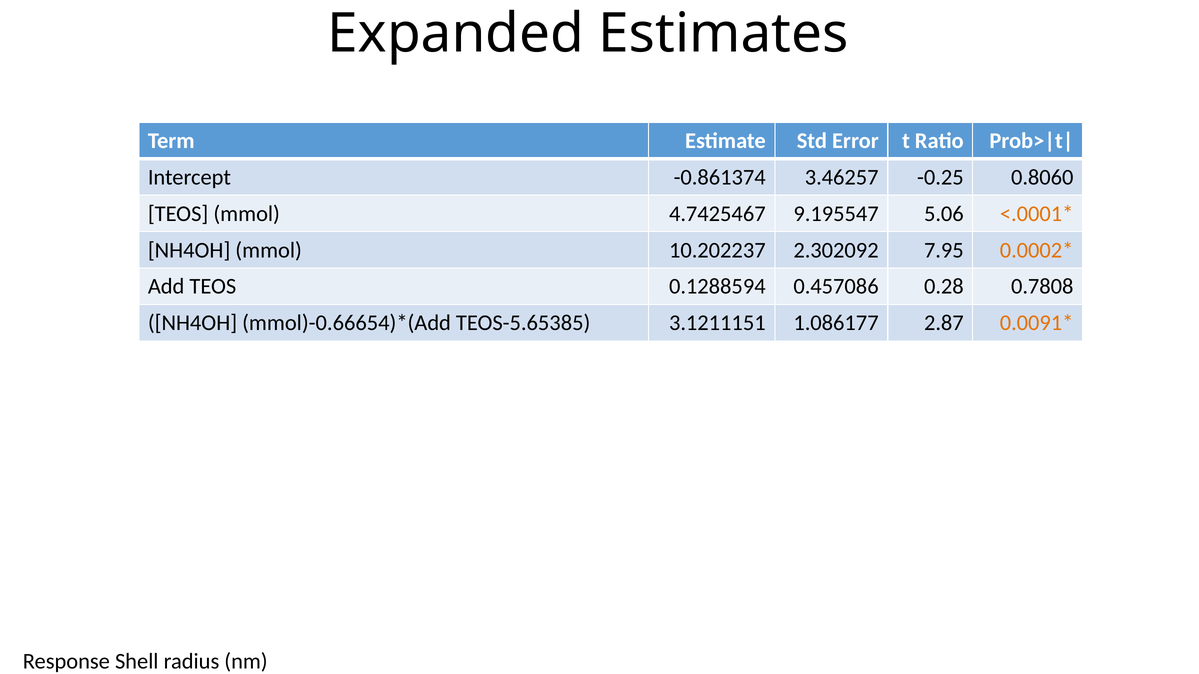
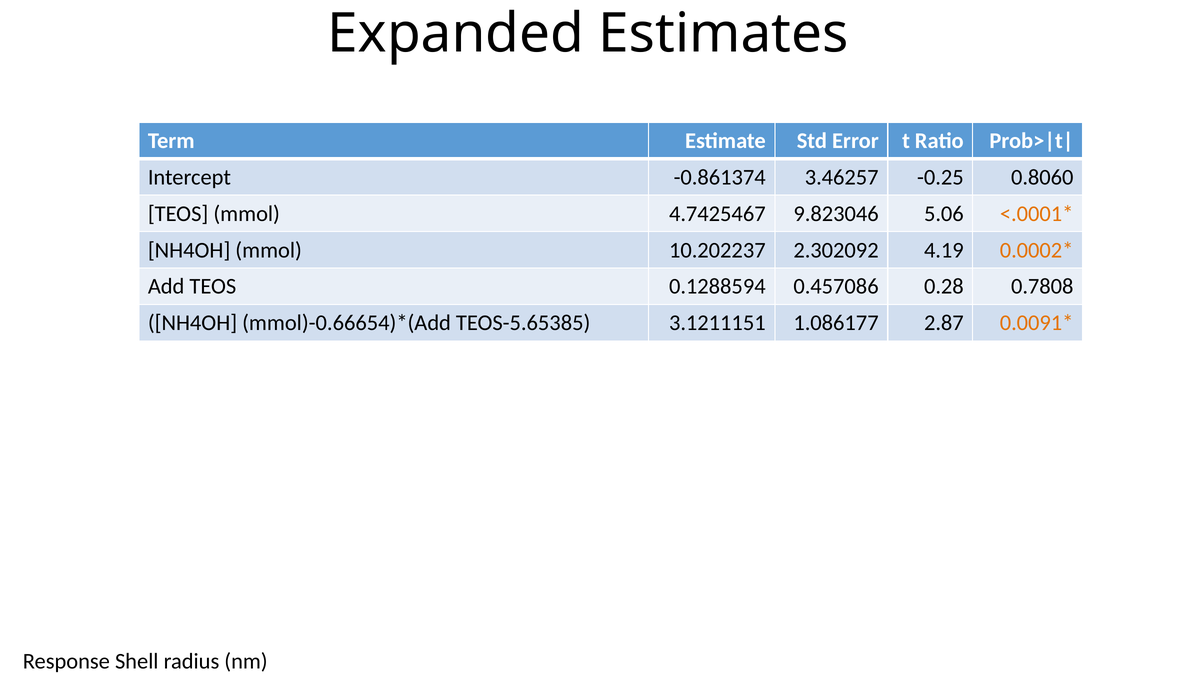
9.195547: 9.195547 -> 9.823046 (836, 214)
7.95: 7.95 -> 4.19 (944, 250)
